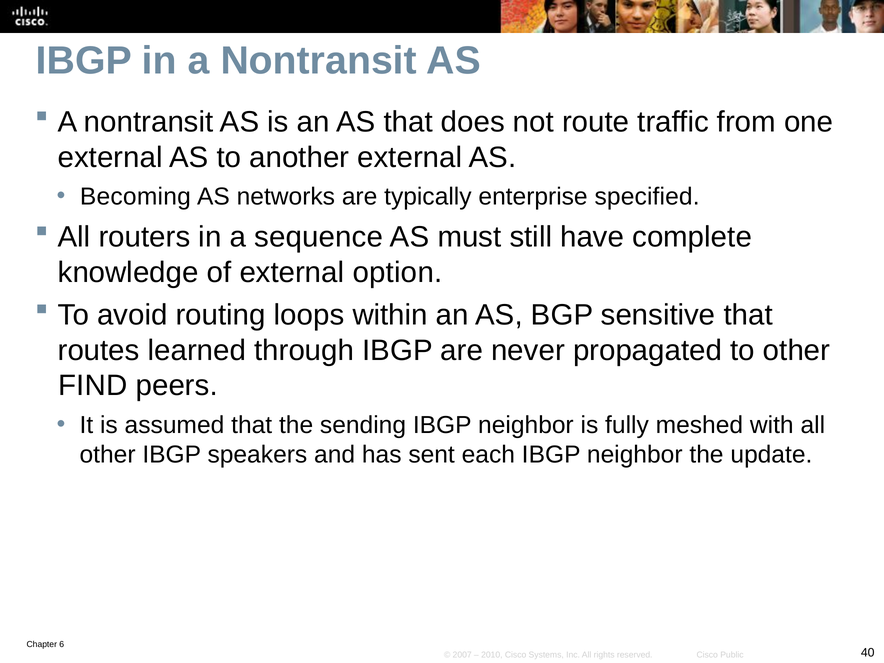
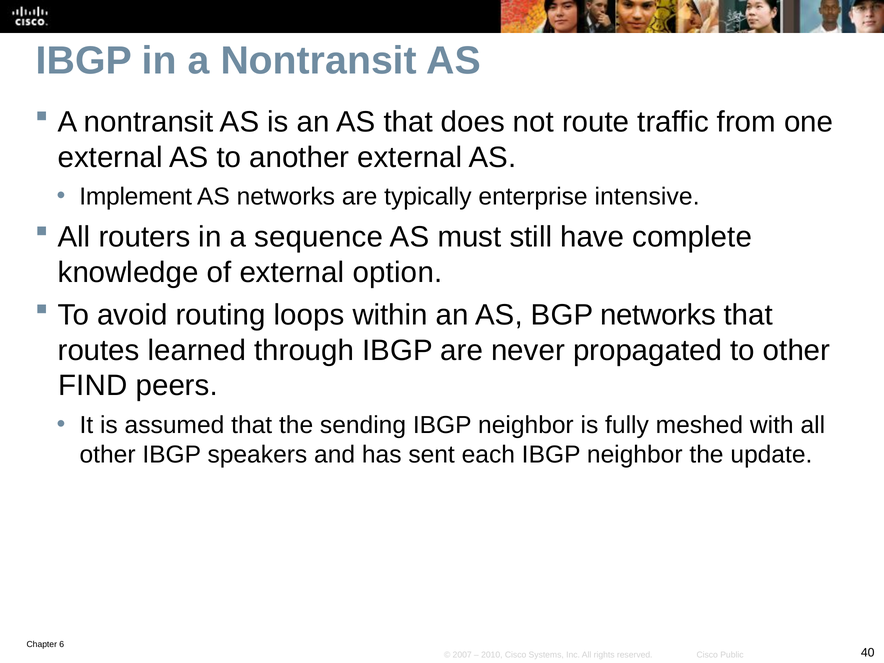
Becoming: Becoming -> Implement (136, 197)
specified: specified -> intensive (647, 197)
BGP sensitive: sensitive -> networks (658, 315)
